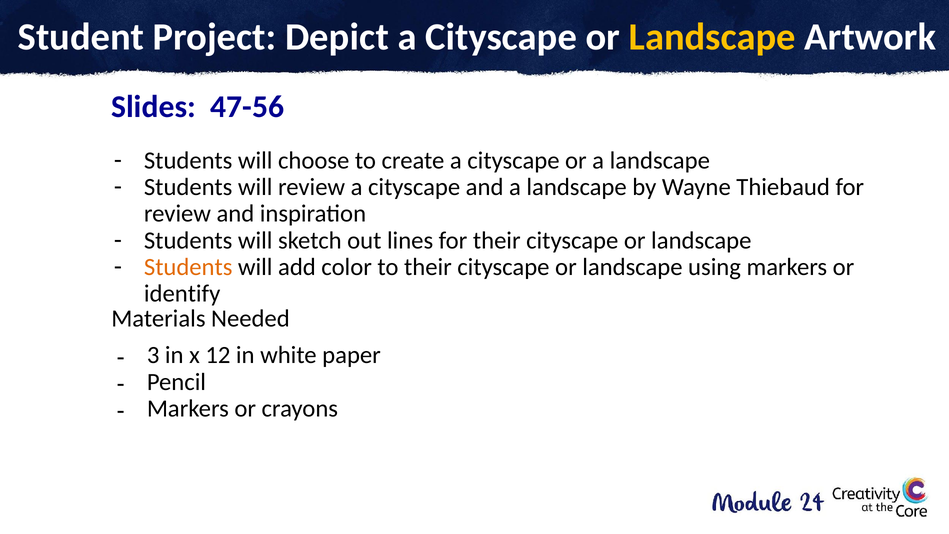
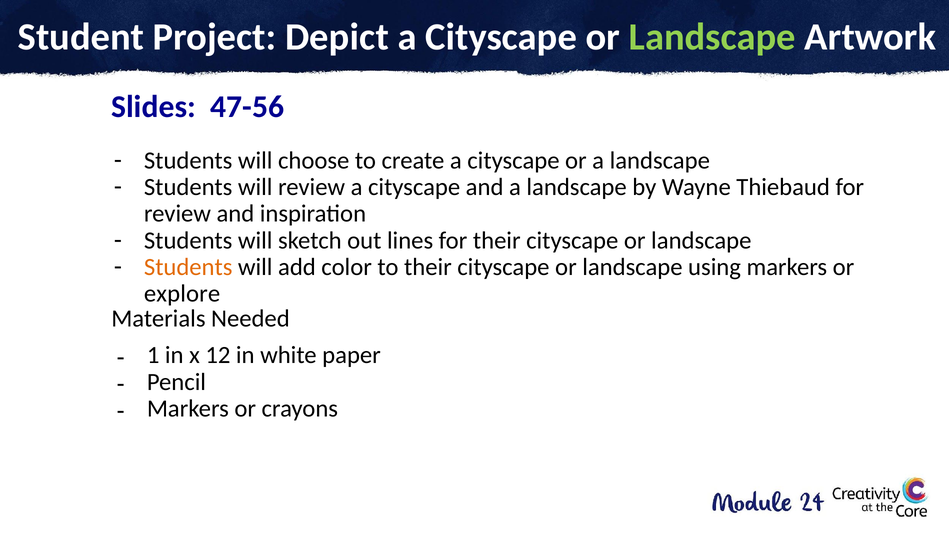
Landscape colour: yellow -> light green (712, 37)
identify: identify -> explore (182, 294)
3: 3 -> 1 (153, 355)
